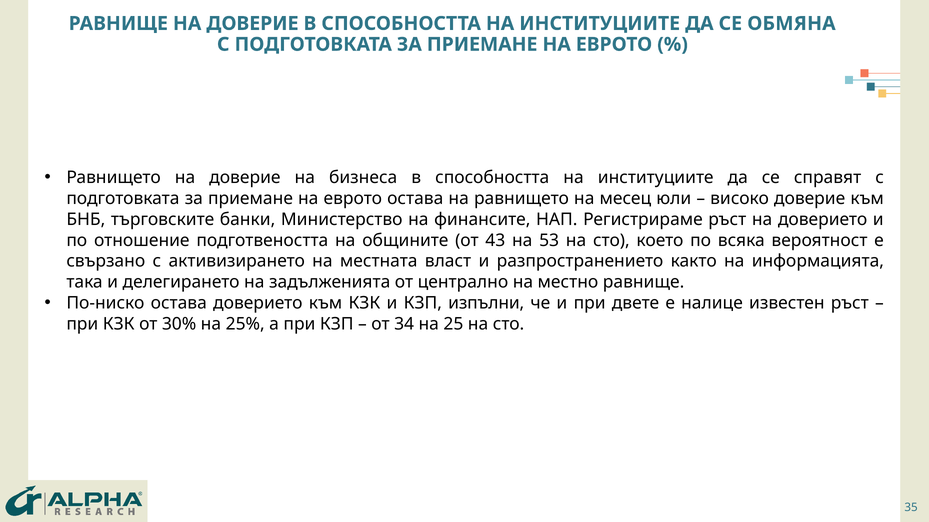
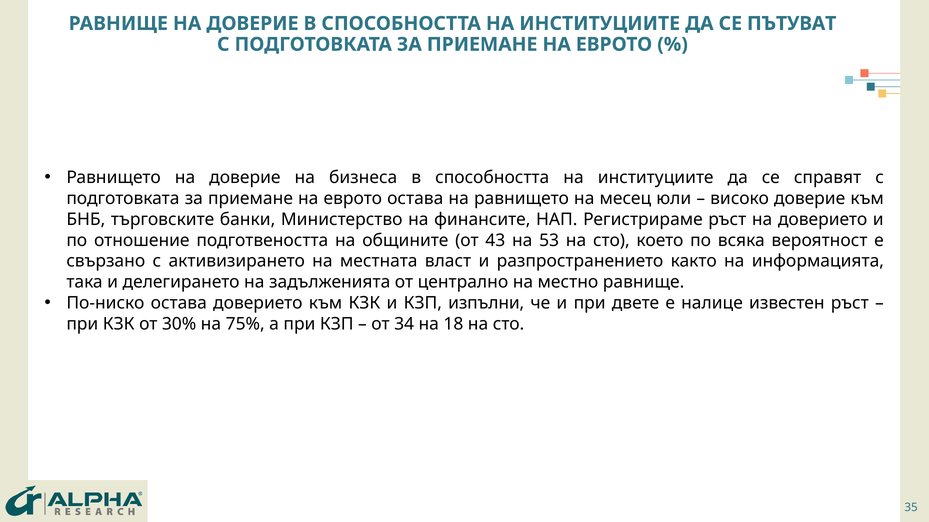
ОБМЯНА: ОБМЯНА -> ПЪТУВАТ (792, 24)
25%: 25% -> 75% (245, 324)
25: 25 -> 18 (453, 324)
